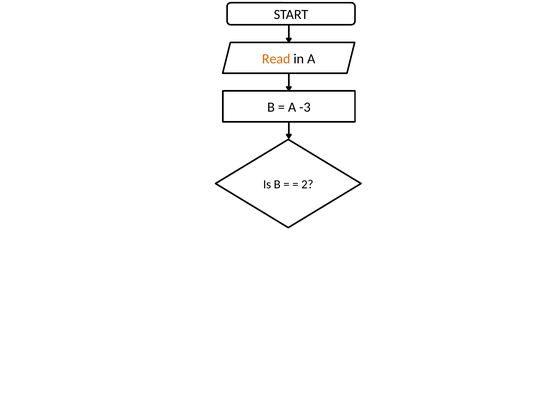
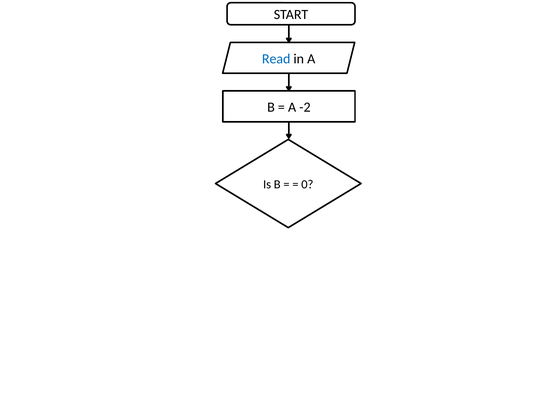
Read colour: orange -> blue (276, 59)
-3: -3 -> -2 (305, 107)
2: 2 -> 0 (307, 184)
